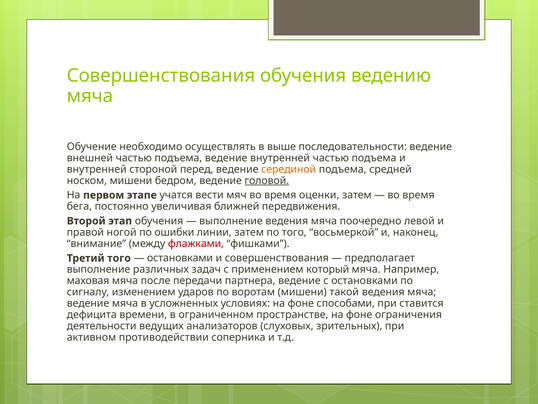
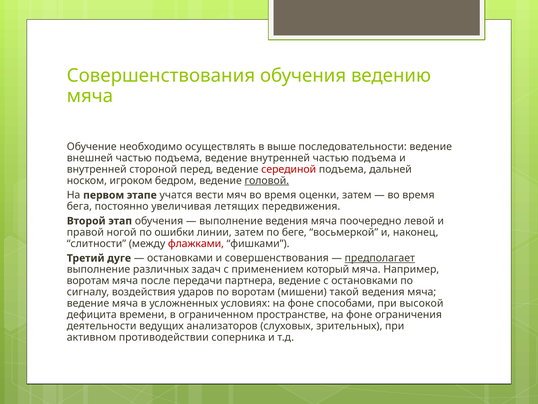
серединой colour: orange -> red (289, 169)
средней: средней -> дальней (391, 169)
носком мишени: мишени -> игроком (131, 180)
ближней: ближней -> летящих (237, 206)
по того: того -> беге (294, 232)
внимание: внимание -> слитности (96, 243)
Третий того: того -> дуге (119, 258)
предполагает underline: none -> present (380, 258)
маховая: маховая -> воротам (88, 281)
изменением: изменением -> воздействия (144, 292)
ставится: ставится -> высокой (421, 303)
